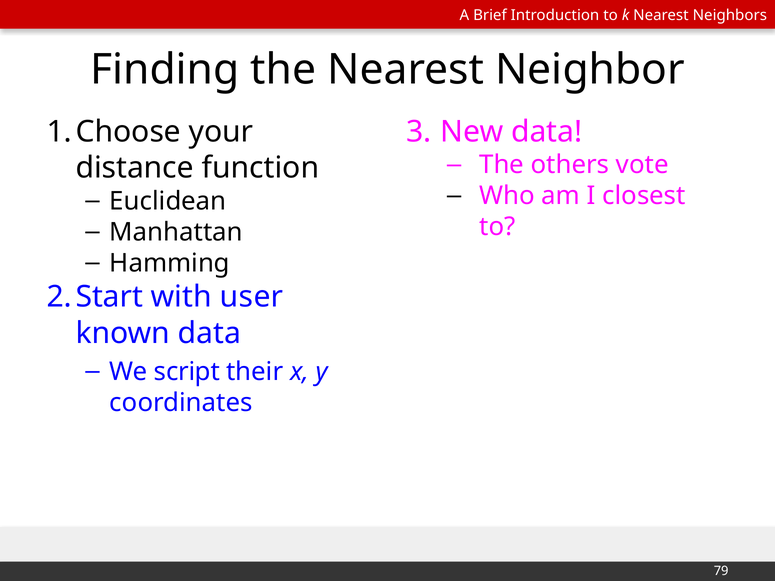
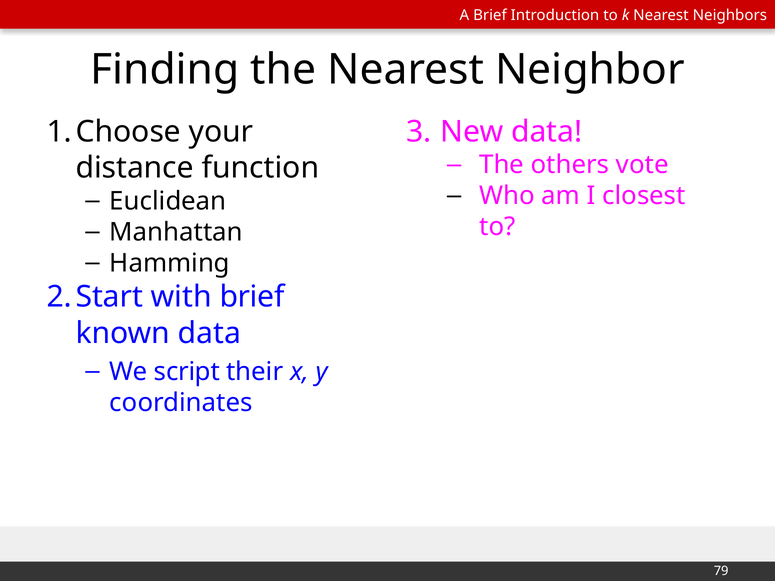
with user: user -> brief (252, 297)
